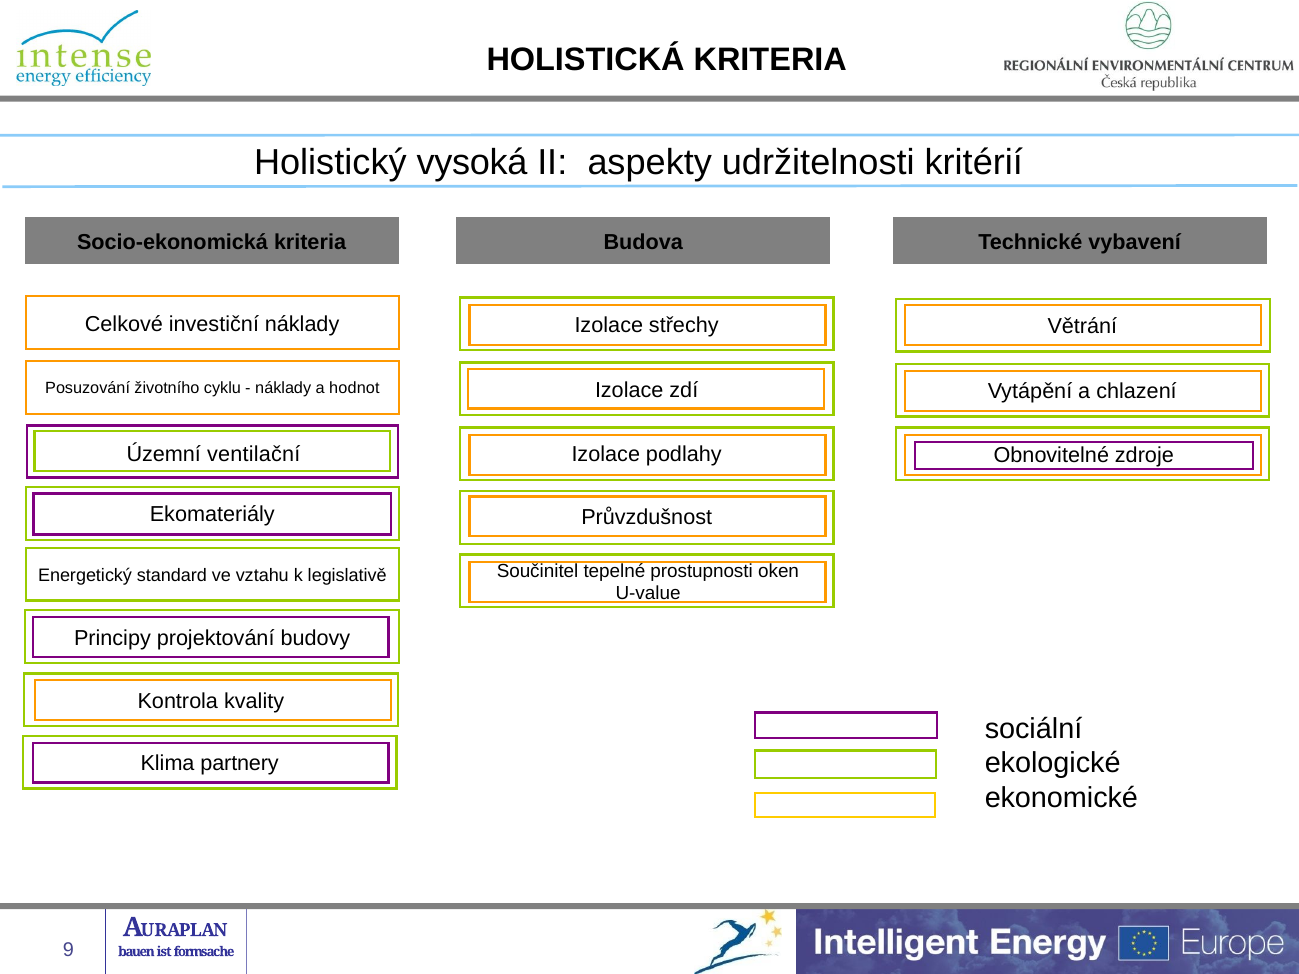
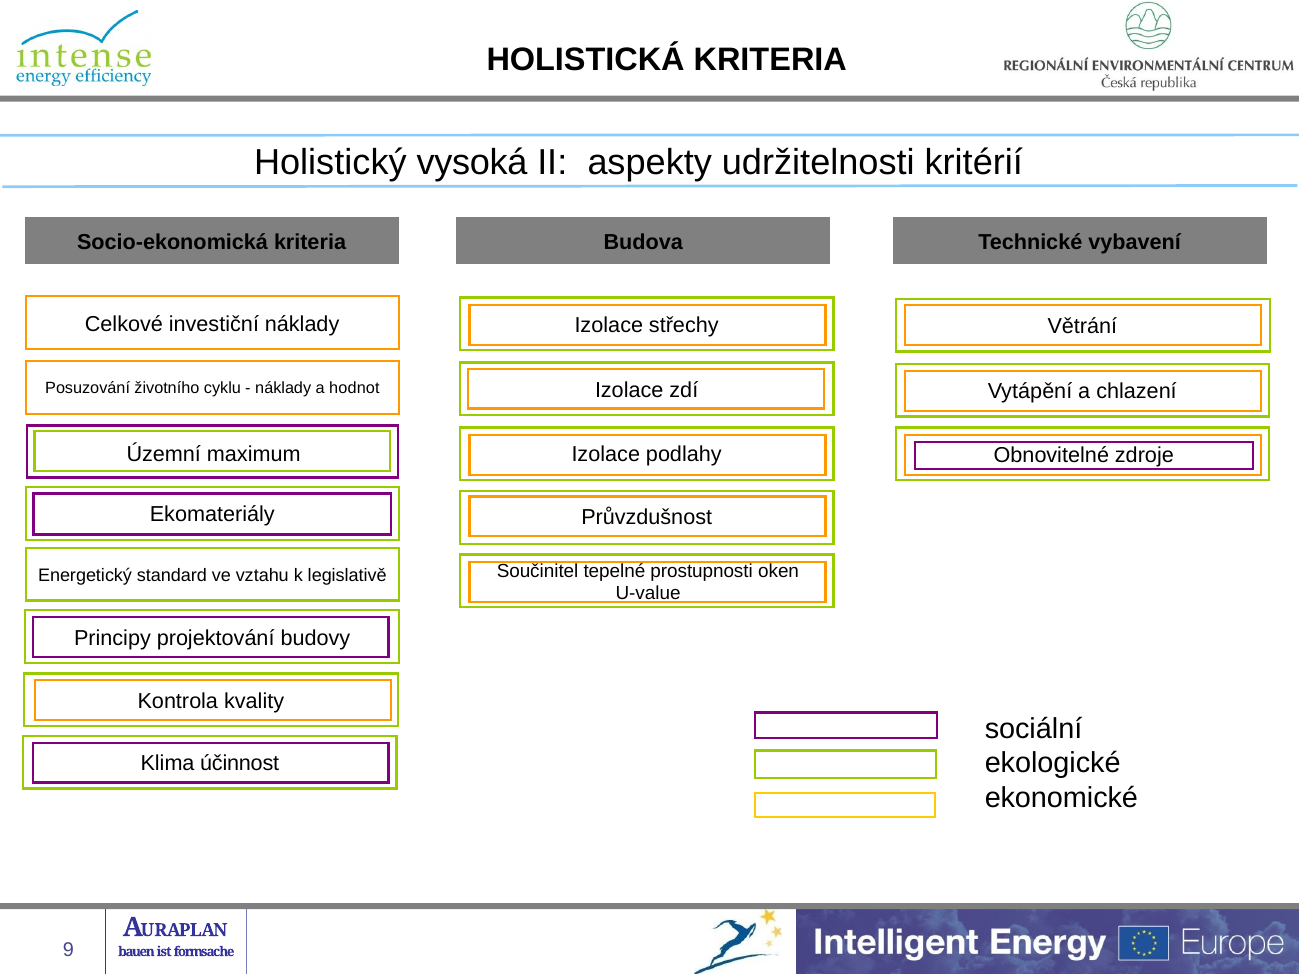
ventilační: ventilační -> maximum (254, 454)
partnery: partnery -> účinnost (240, 764)
